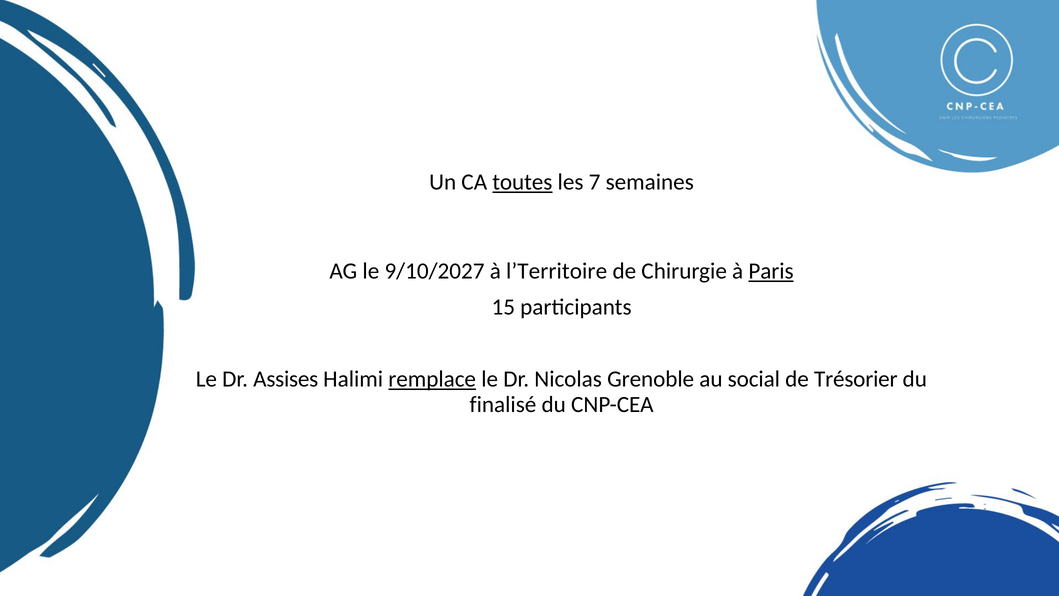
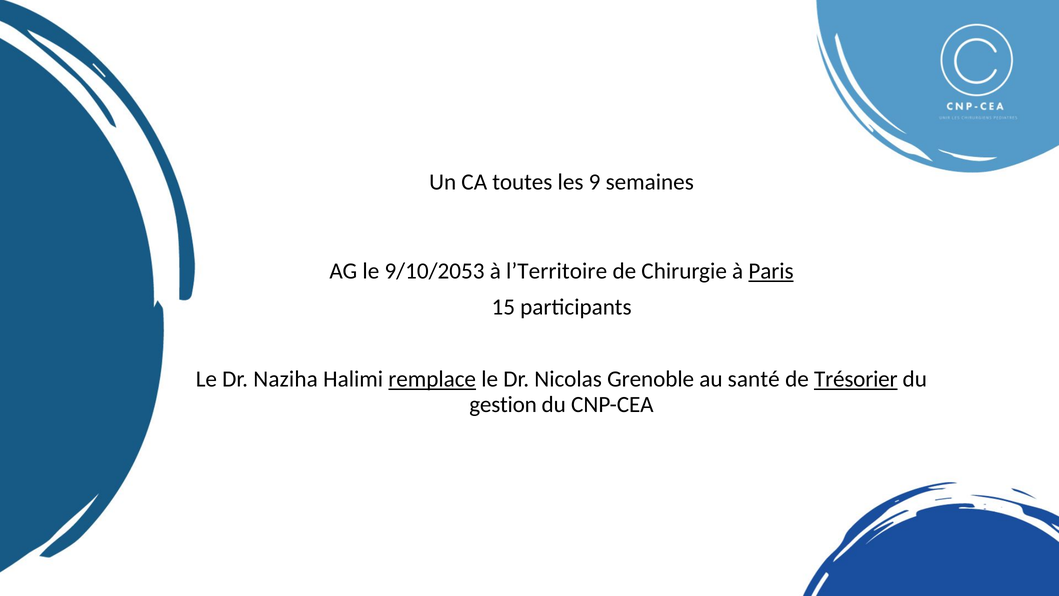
toutes underline: present -> none (522, 182)
7: 7 -> 9 (595, 182)
9/10/2027: 9/10/2027 -> 9/10/2053 (435, 271)
Assises: Assises -> Naziha (286, 379)
social: social -> santé (754, 379)
Trésorier underline: none -> present (856, 379)
finalisé: finalisé -> gestion (503, 404)
